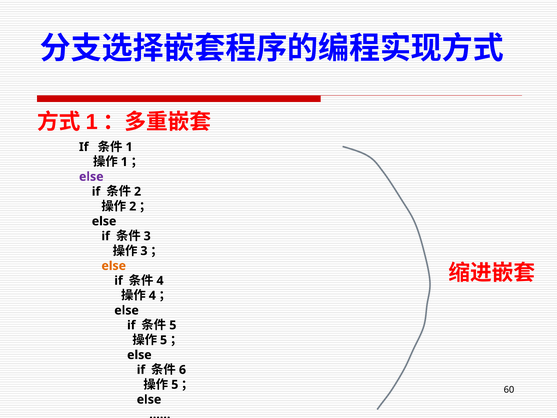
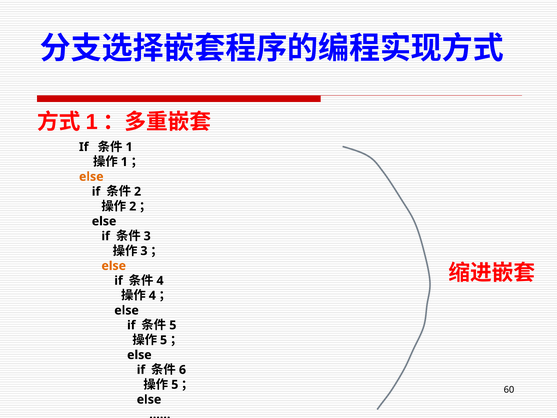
else colour: purple -> orange (91, 177)
